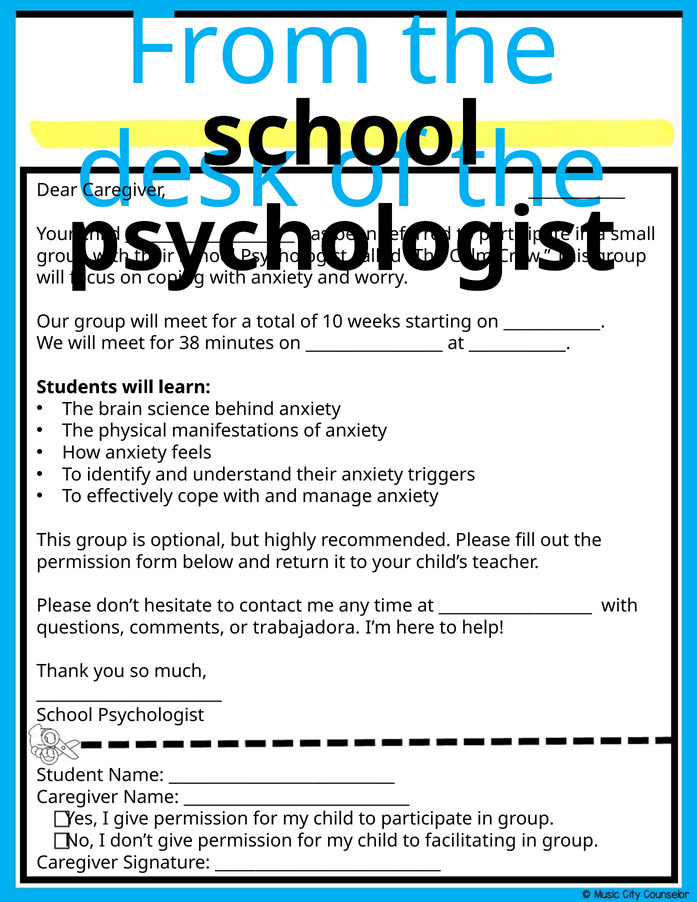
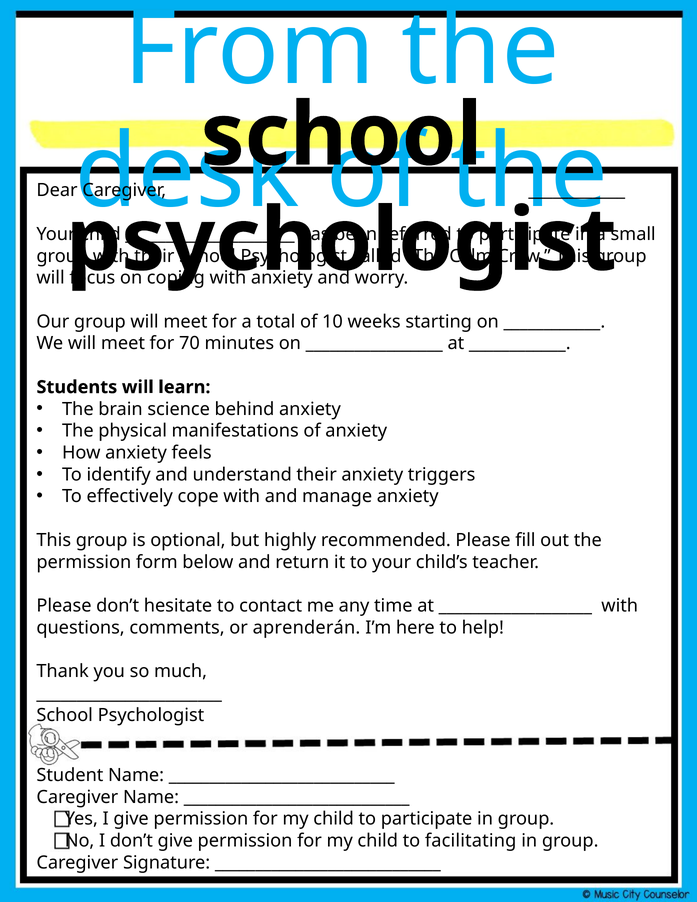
38: 38 -> 70 (189, 343)
trabajadora: trabajadora -> aprenderán (307, 628)
